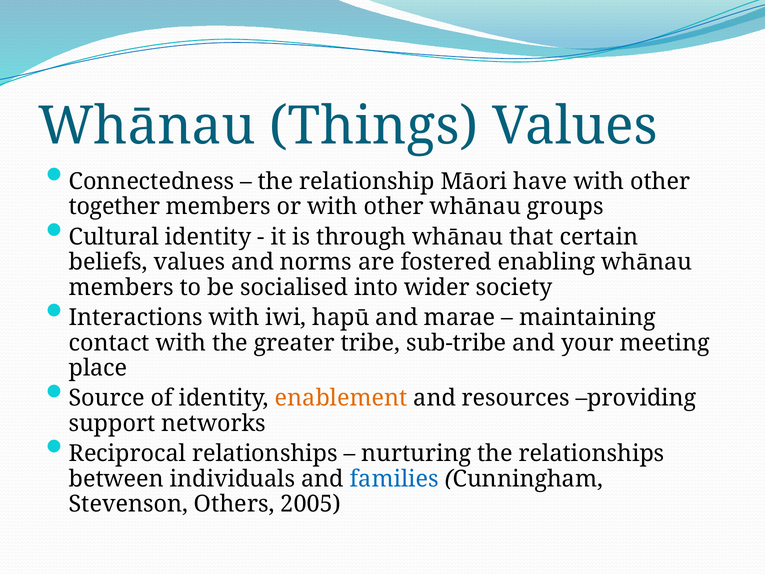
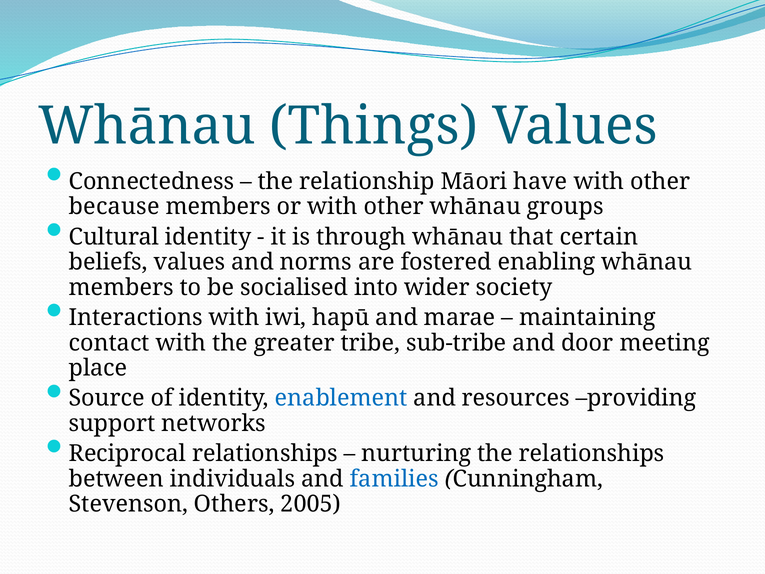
together: together -> because (114, 207)
your: your -> door (587, 343)
enablement colour: orange -> blue (341, 398)
